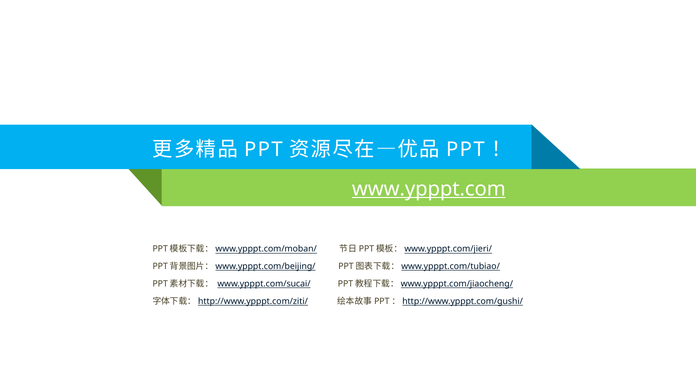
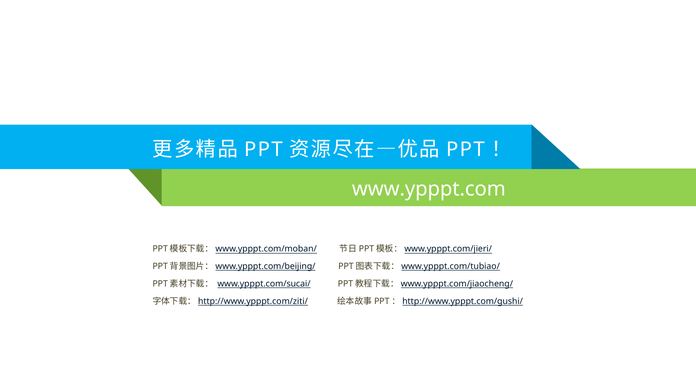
www.ypppt.com underline: present -> none (429, 189)
